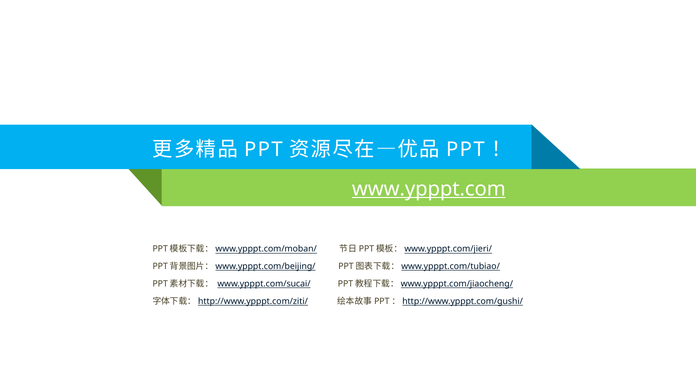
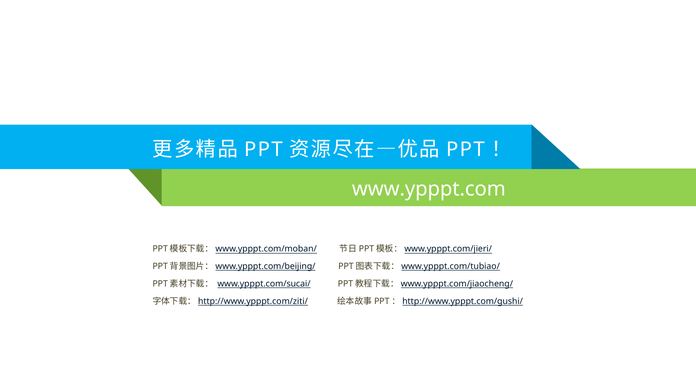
www.ypppt.com underline: present -> none (429, 189)
